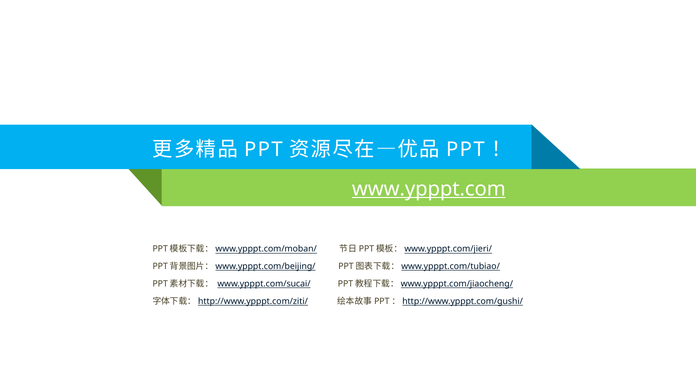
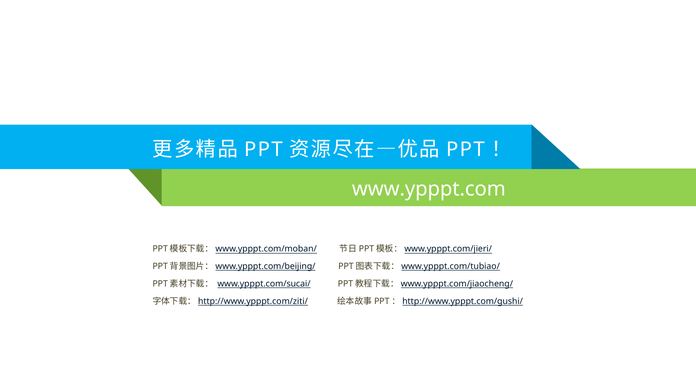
www.ypppt.com underline: present -> none (429, 189)
